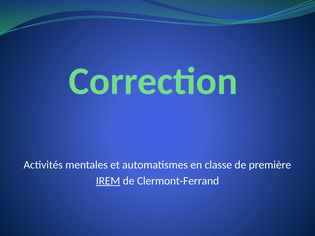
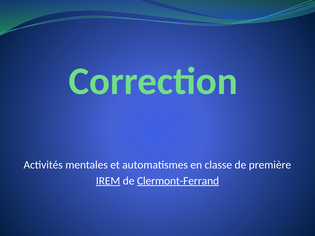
Clermont-Ferrand underline: none -> present (178, 181)
